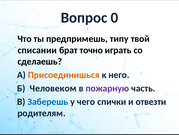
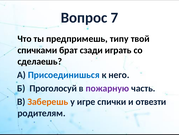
0: 0 -> 7 (114, 18)
списании: списании -> спичками (37, 50)
точно: точно -> сзади (91, 50)
Присоединишься colour: orange -> blue (64, 75)
Человеком: Человеком -> Проголосуй (53, 88)
Заберешь colour: blue -> orange (48, 101)
чего: чего -> игре (86, 101)
